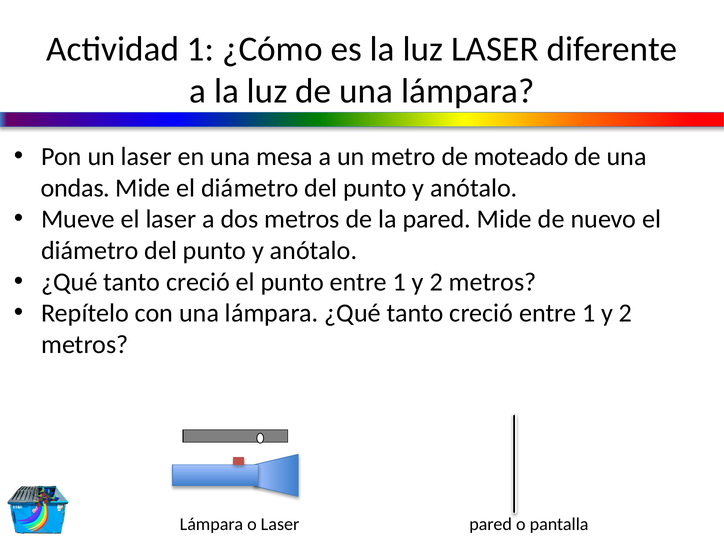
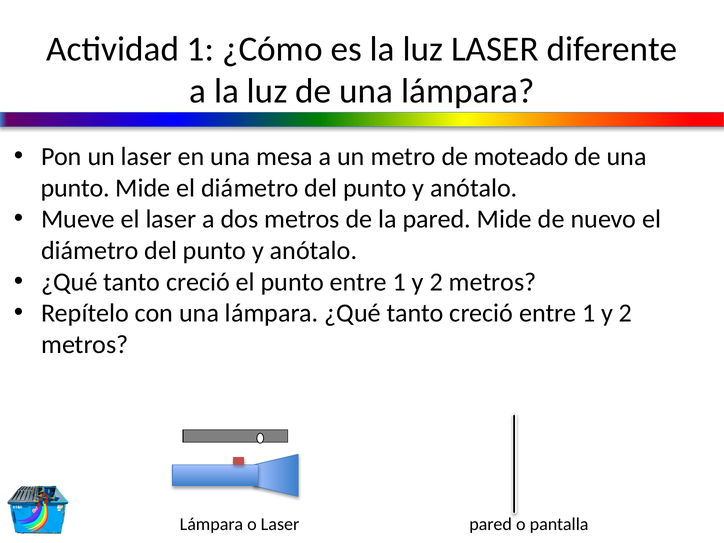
ondas: ondas -> punto (75, 188)
